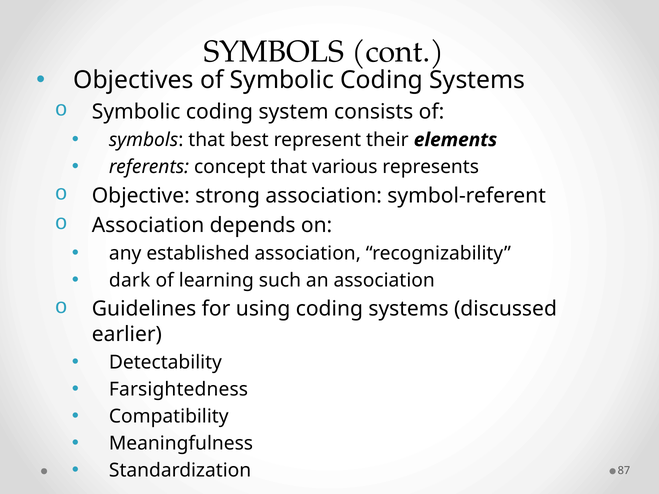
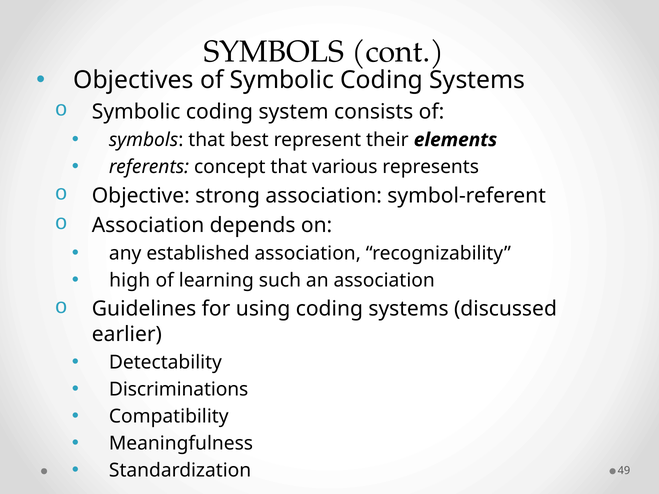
dark: dark -> high (130, 280)
Farsightedness: Farsightedness -> Discriminations (179, 389)
87: 87 -> 49 (624, 471)
